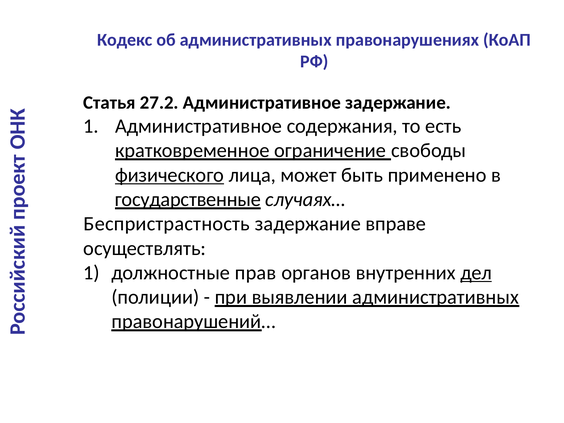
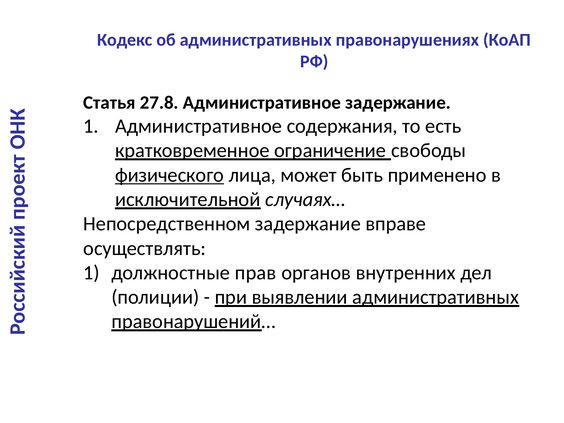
27.2: 27.2 -> 27.8 (159, 103)
государственные: государственные -> исключительной (188, 199)
Беспристрастность: Беспристрастность -> Непосредственном (167, 224)
дел underline: present -> none (476, 273)
